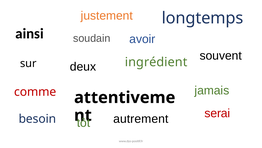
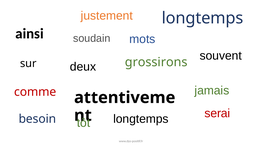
avoir: avoir -> mots (142, 39)
ingrédient: ingrédient -> grossirons (156, 62)
autrement: autrement -> longtemps (141, 118)
